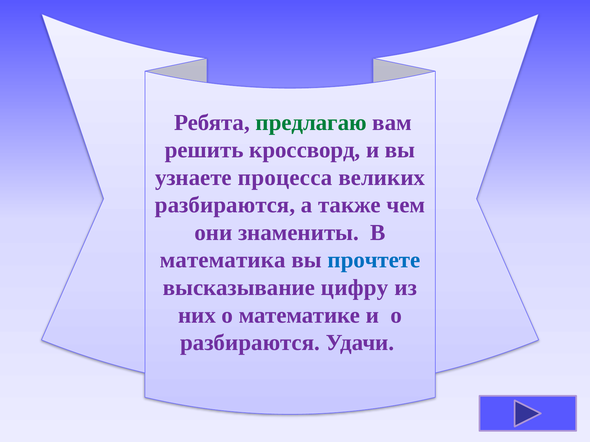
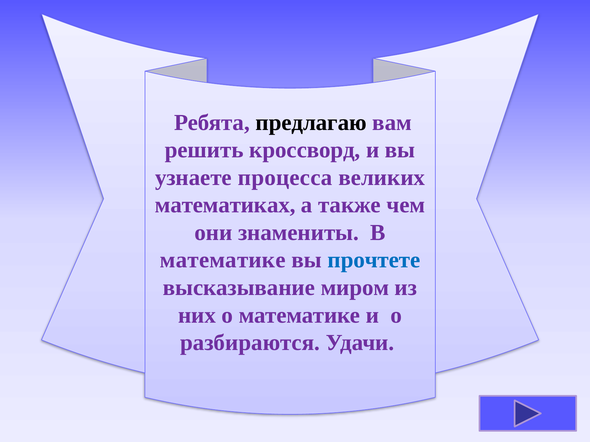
предлагаю colour: green -> black (311, 123)
разбираются: разбираются -> математиках (225, 205)
математика: математика -> математике (223, 260)
цифру: цифру -> миром (355, 288)
